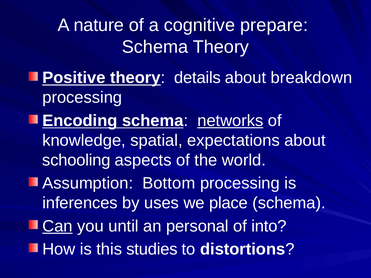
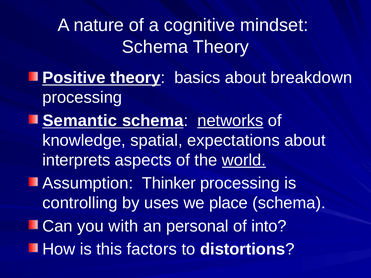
prepare: prepare -> mindset (274, 25)
details: details -> basics (197, 78)
Encoding: Encoding -> Semantic (80, 121)
schooling: schooling -> interprets (76, 160)
world underline: none -> present (244, 160)
Bottom: Bottom -> Thinker (169, 183)
inferences: inferences -> controlling (80, 203)
Can underline: present -> none (57, 226)
until: until -> with (123, 226)
studies: studies -> factors (152, 249)
